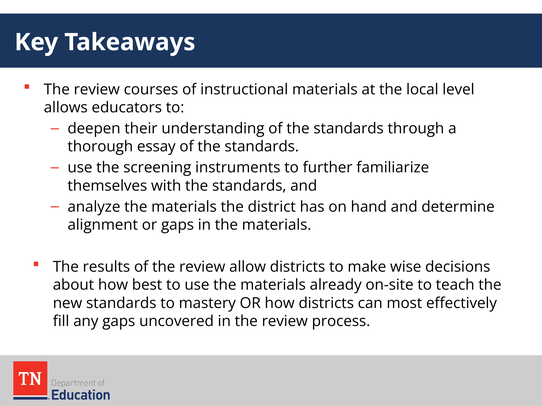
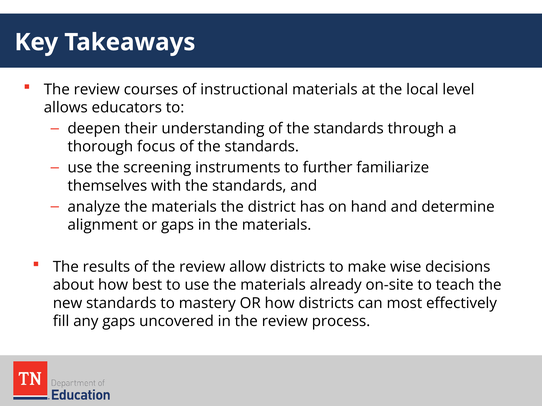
essay: essay -> focus (156, 147)
